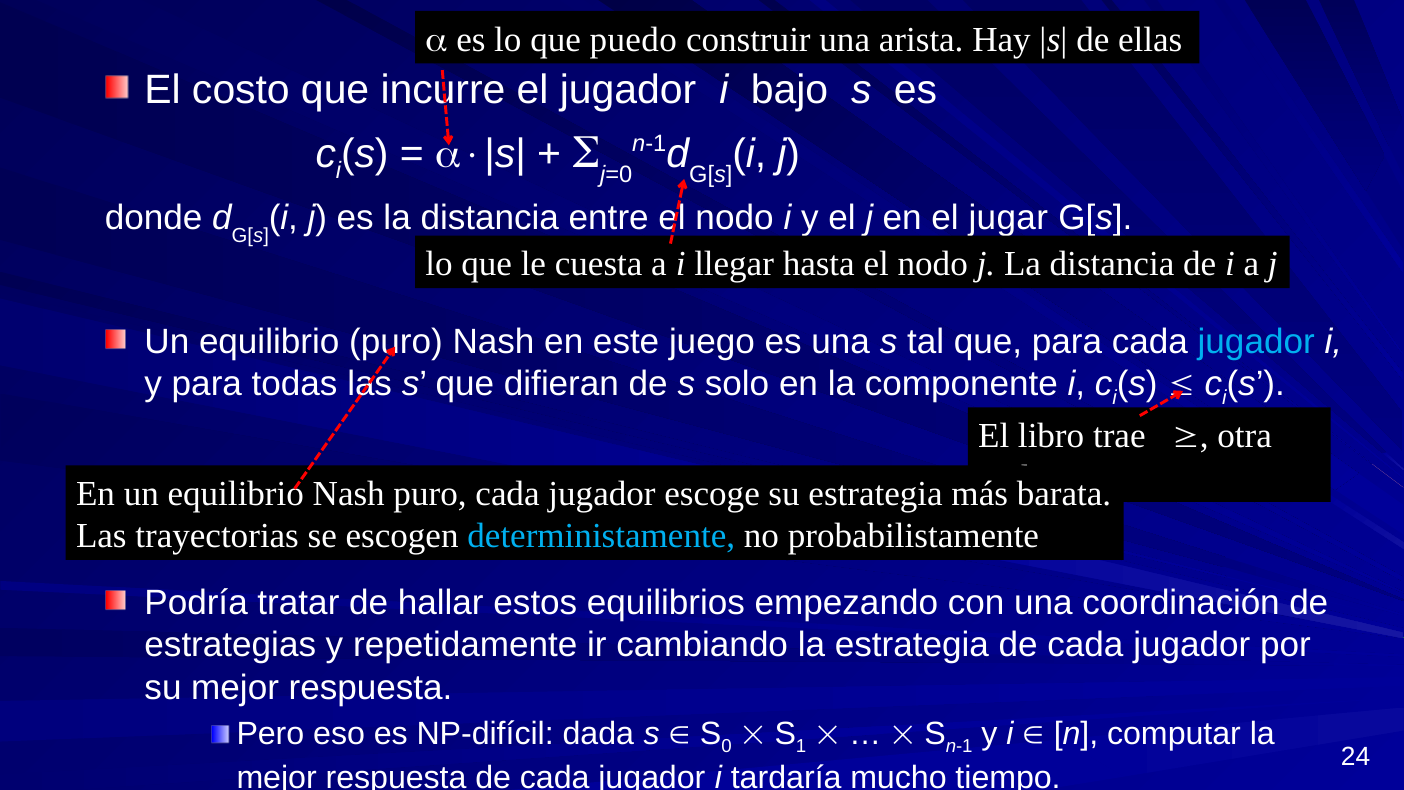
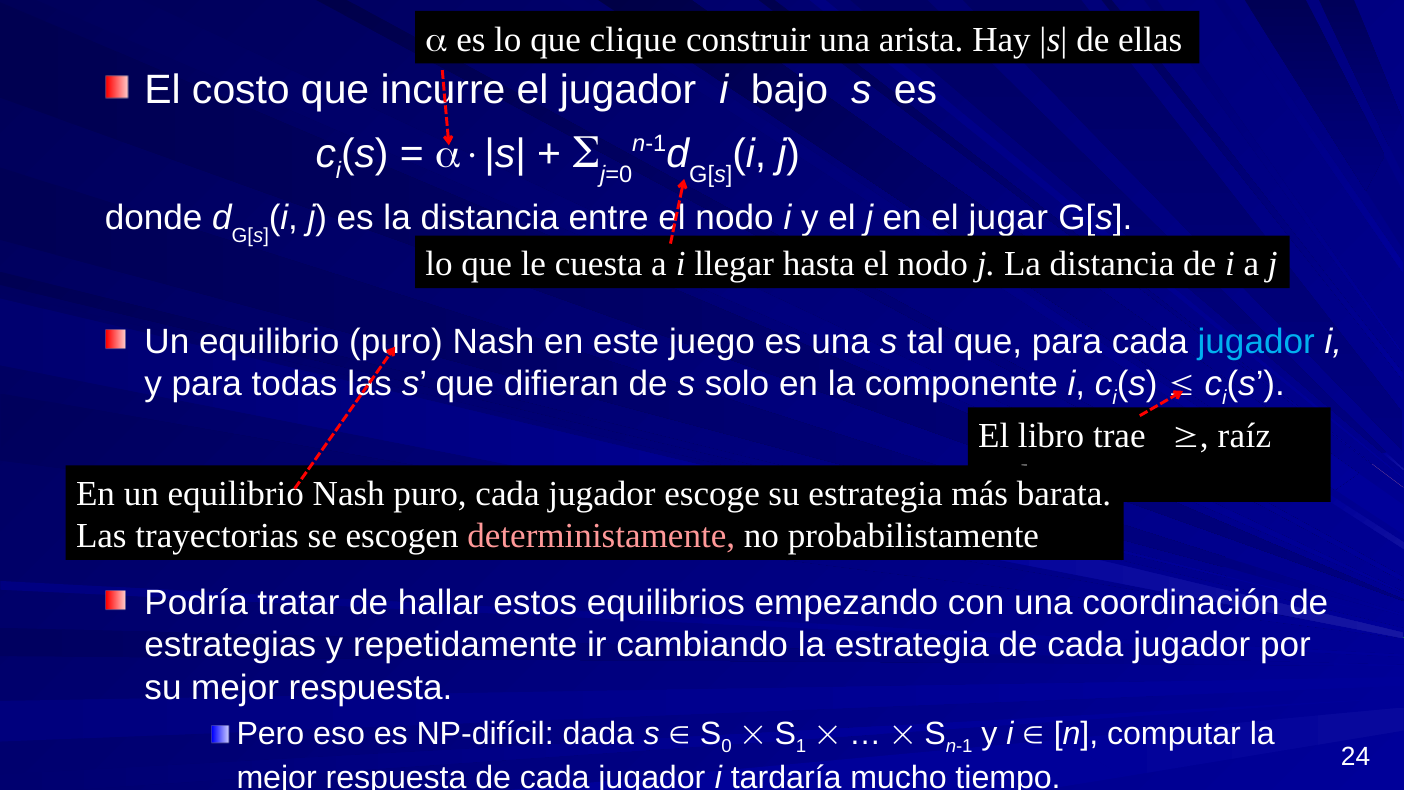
puedo: puedo -> clique (633, 40)
otra: otra -> raíz (1244, 436)
deterministamente colour: light blue -> pink (601, 536)
